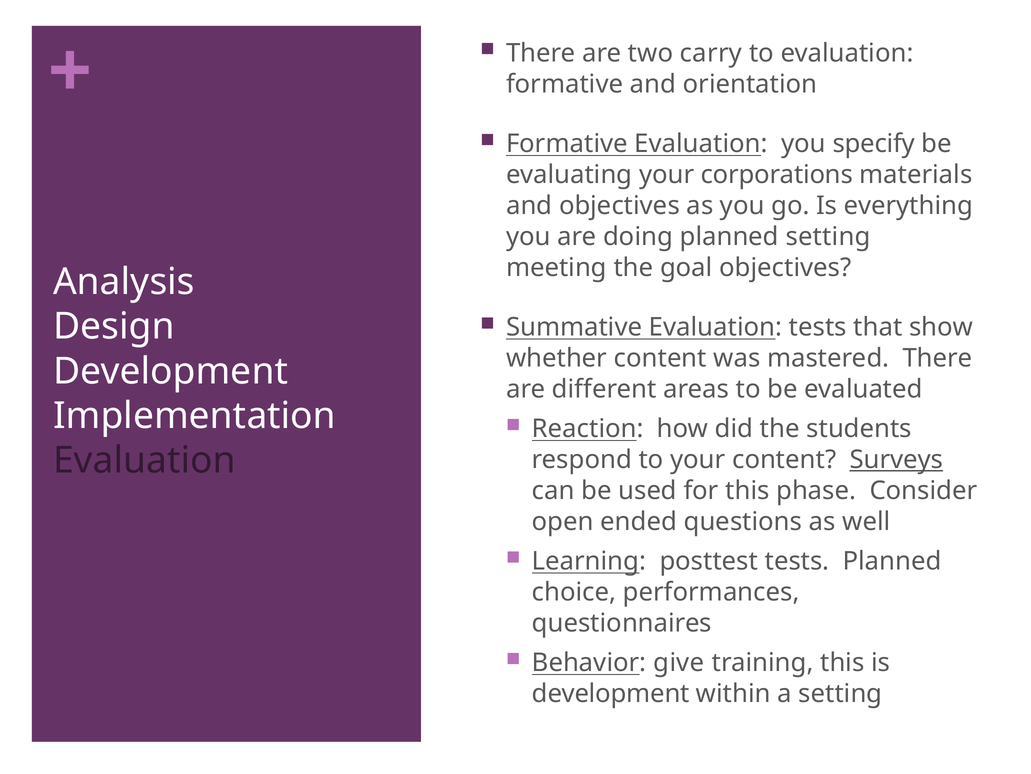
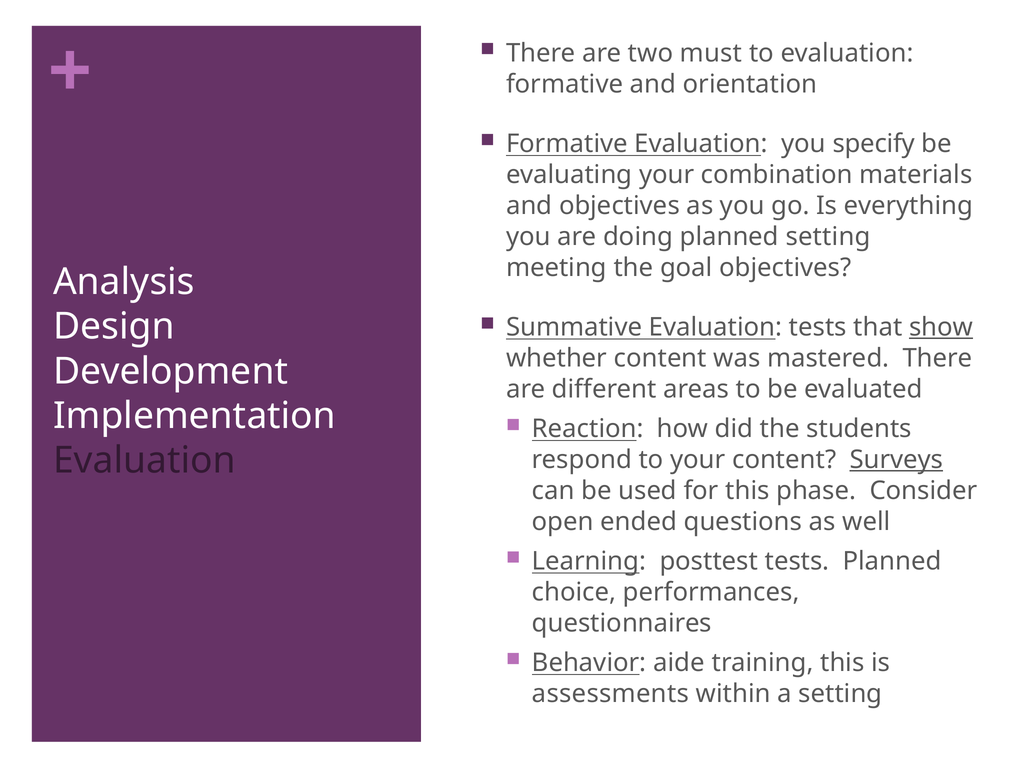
carry: carry -> must (711, 53)
corporations: corporations -> combination (777, 175)
show underline: none -> present (941, 327)
give: give -> aide (679, 662)
development: development -> assessments (610, 693)
